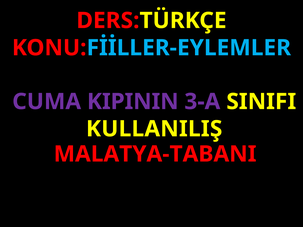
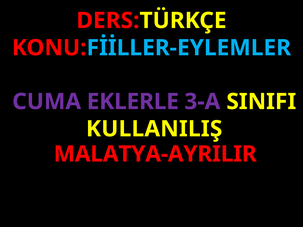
KIPININ: KIPININ -> EKLERLE (133, 102)
MALATYA-TABANI: MALATYA-TABANI -> MALATYA-AYRILIR (155, 154)
